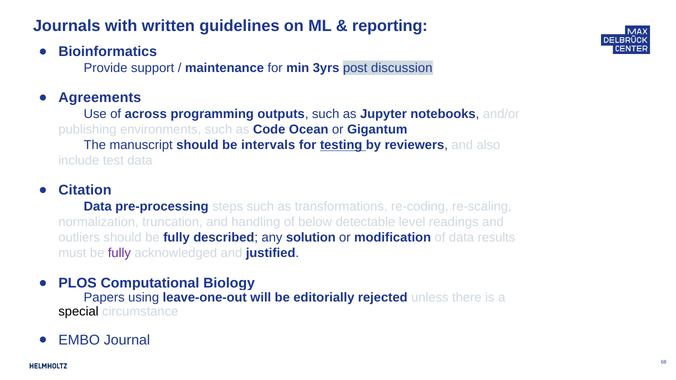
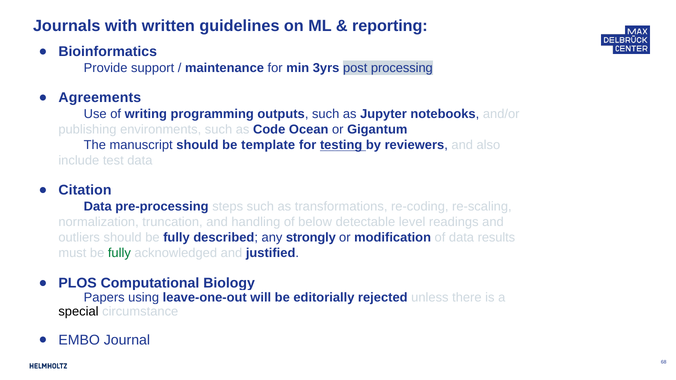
discussion: discussion -> processing (402, 68)
across: across -> writing (146, 114)
intervals: intervals -> template (268, 145)
solution: solution -> strongly (311, 238)
fully colour: purple -> green (119, 253)
